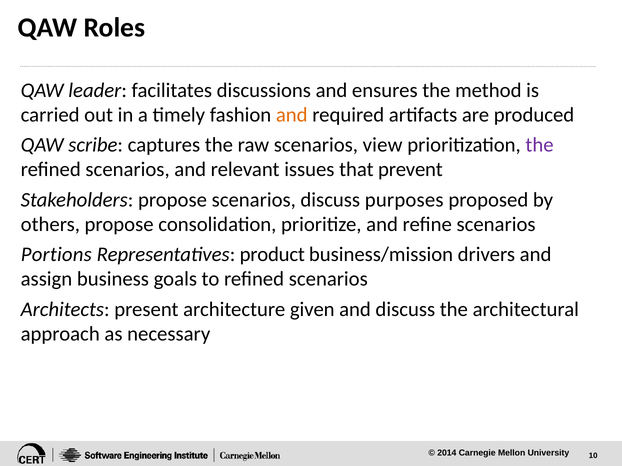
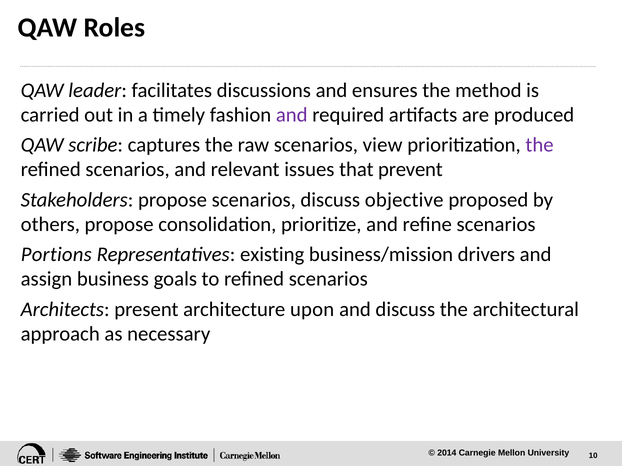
and colour: orange -> purple (292, 115)
purposes: purposes -> objective (404, 200)
product: product -> existing (272, 255)
given: given -> upon (312, 310)
